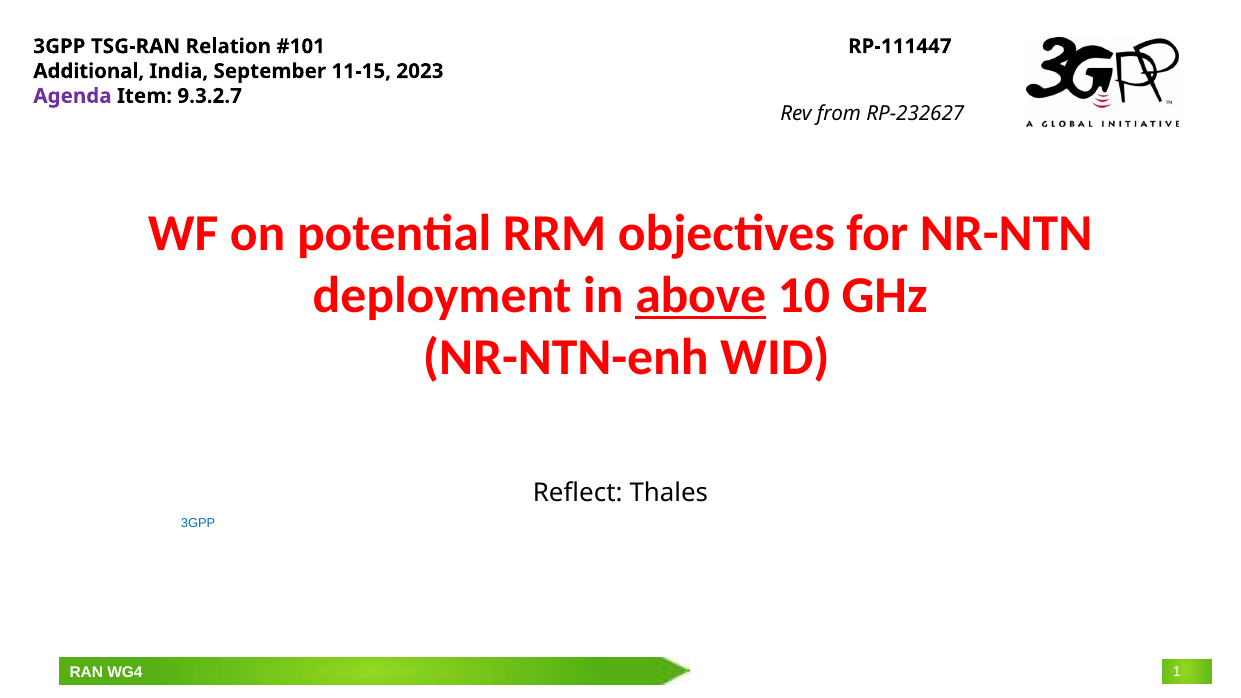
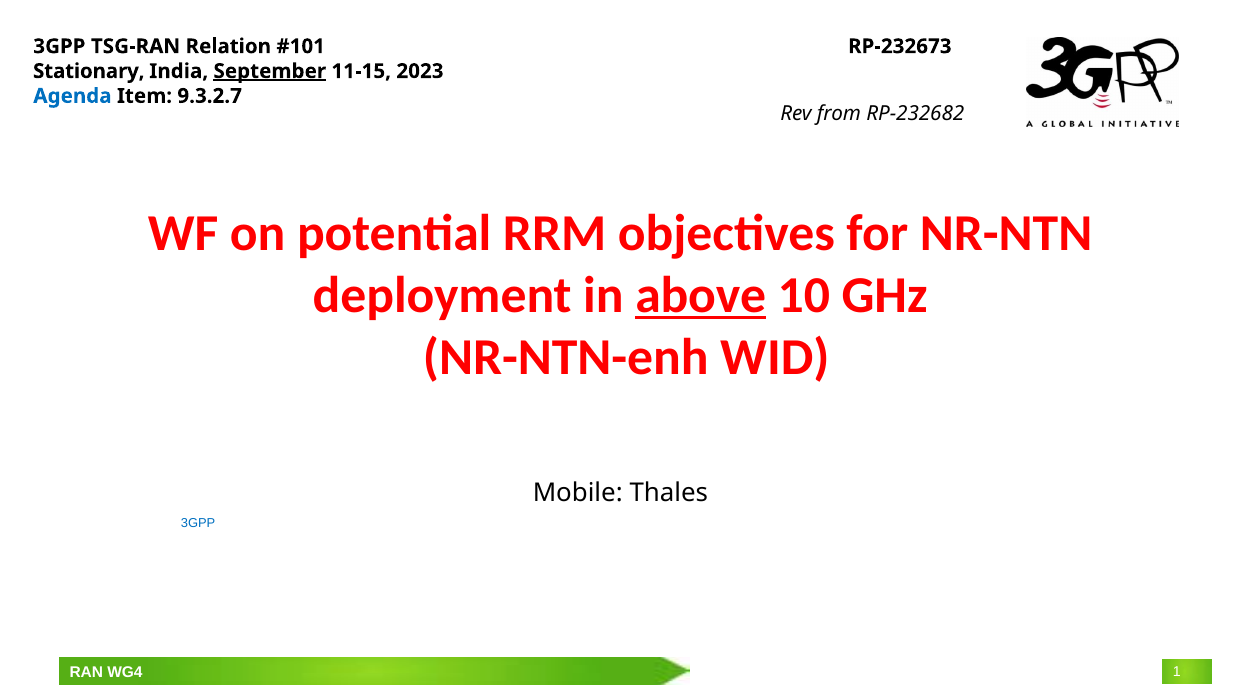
RP-111447: RP-111447 -> RP-232673 (900, 46)
Additional: Additional -> Stationary (89, 71)
September underline: none -> present (270, 71)
Agenda colour: purple -> blue (72, 96)
RP-232627: RP-232627 -> RP-232682 (915, 114)
Reflect: Reflect -> Mobile (578, 493)
